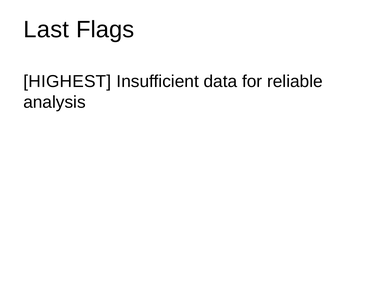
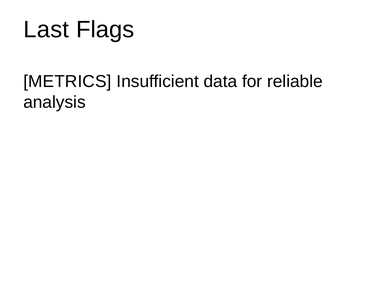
HIGHEST: HIGHEST -> METRICS (67, 82)
